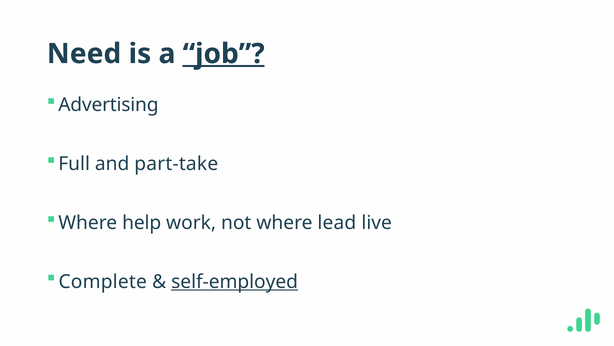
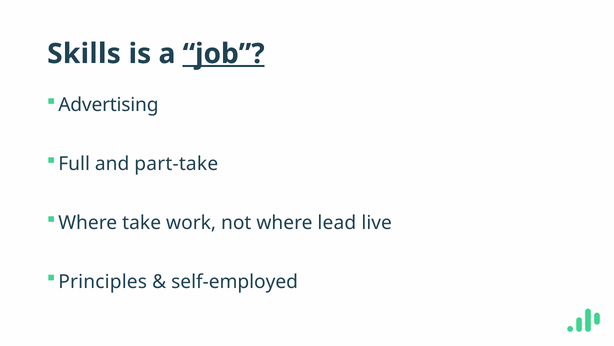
Need: Need -> Skills (84, 54)
help: help -> take (142, 222)
Complete: Complete -> Principles (103, 281)
self-employed underline: present -> none (235, 281)
